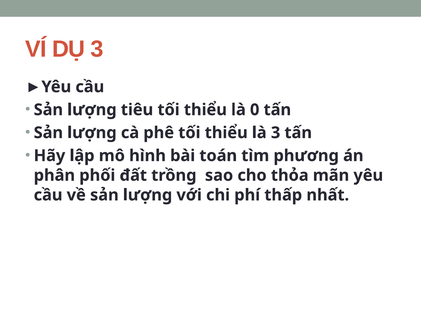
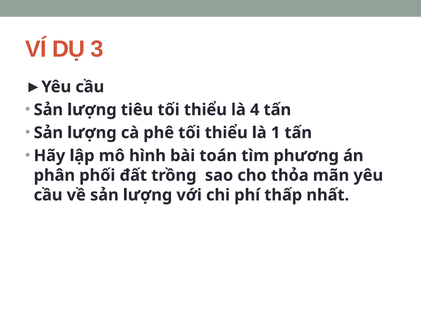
0: 0 -> 4 (255, 110)
là 3: 3 -> 1 (276, 133)
